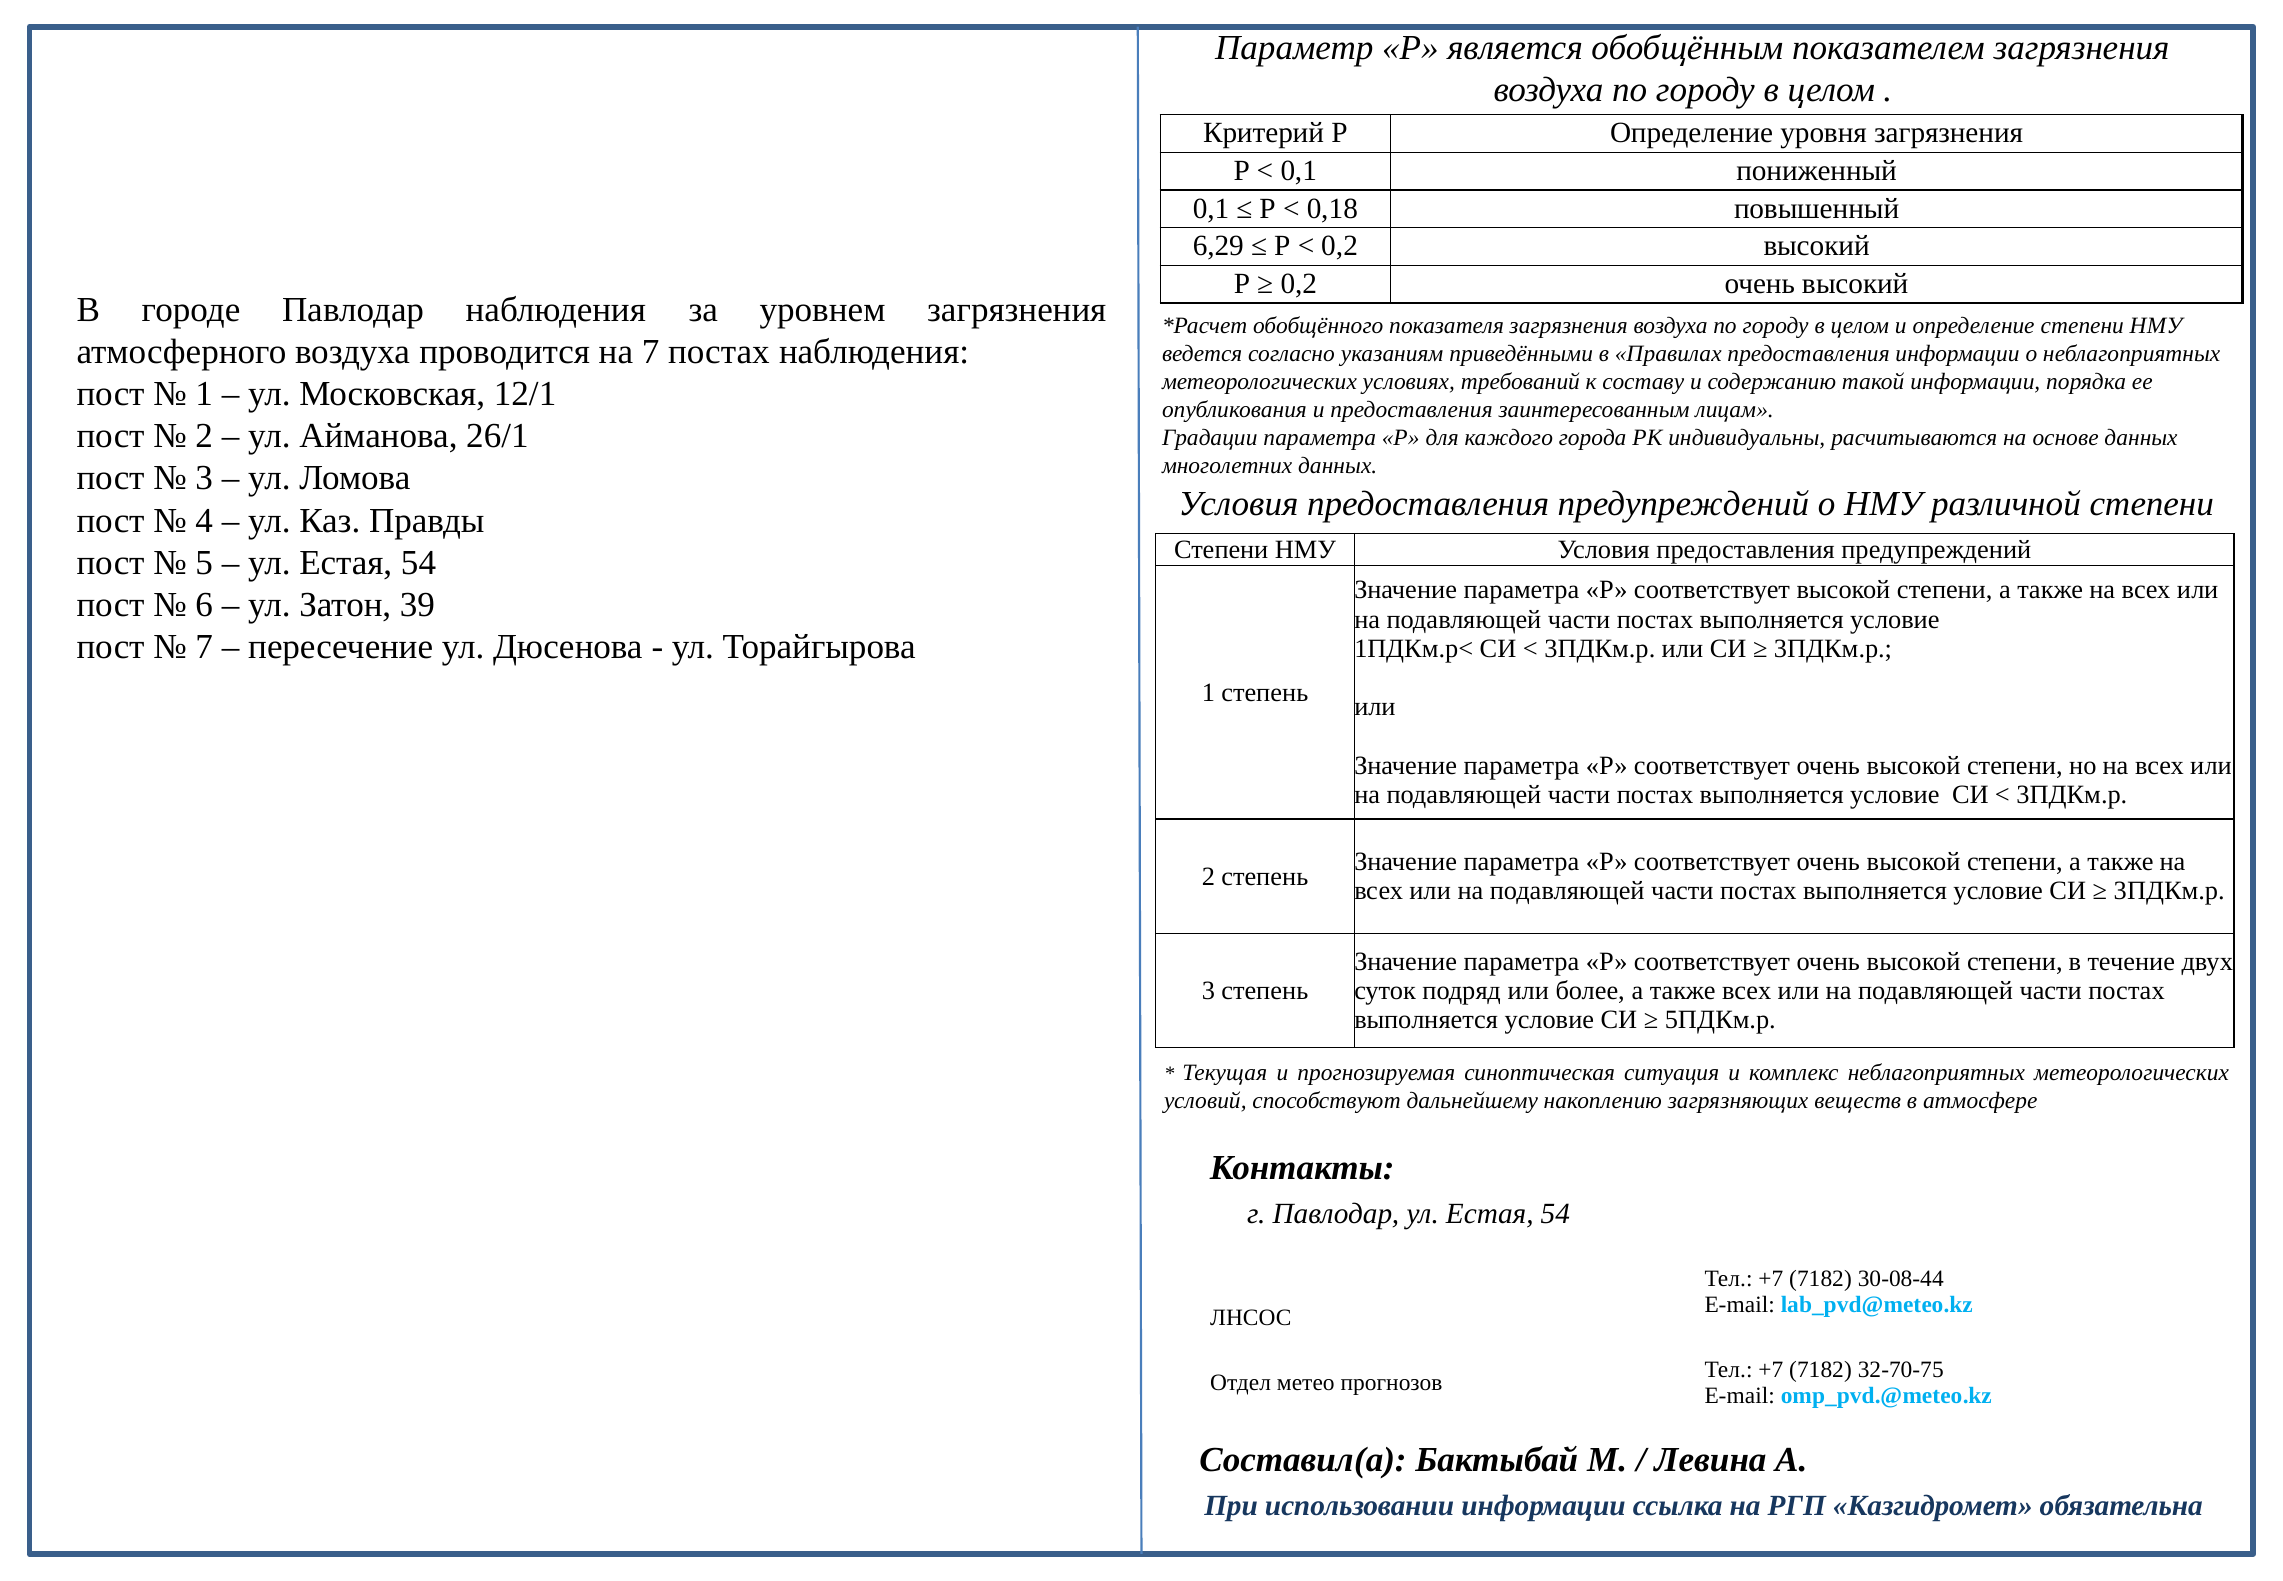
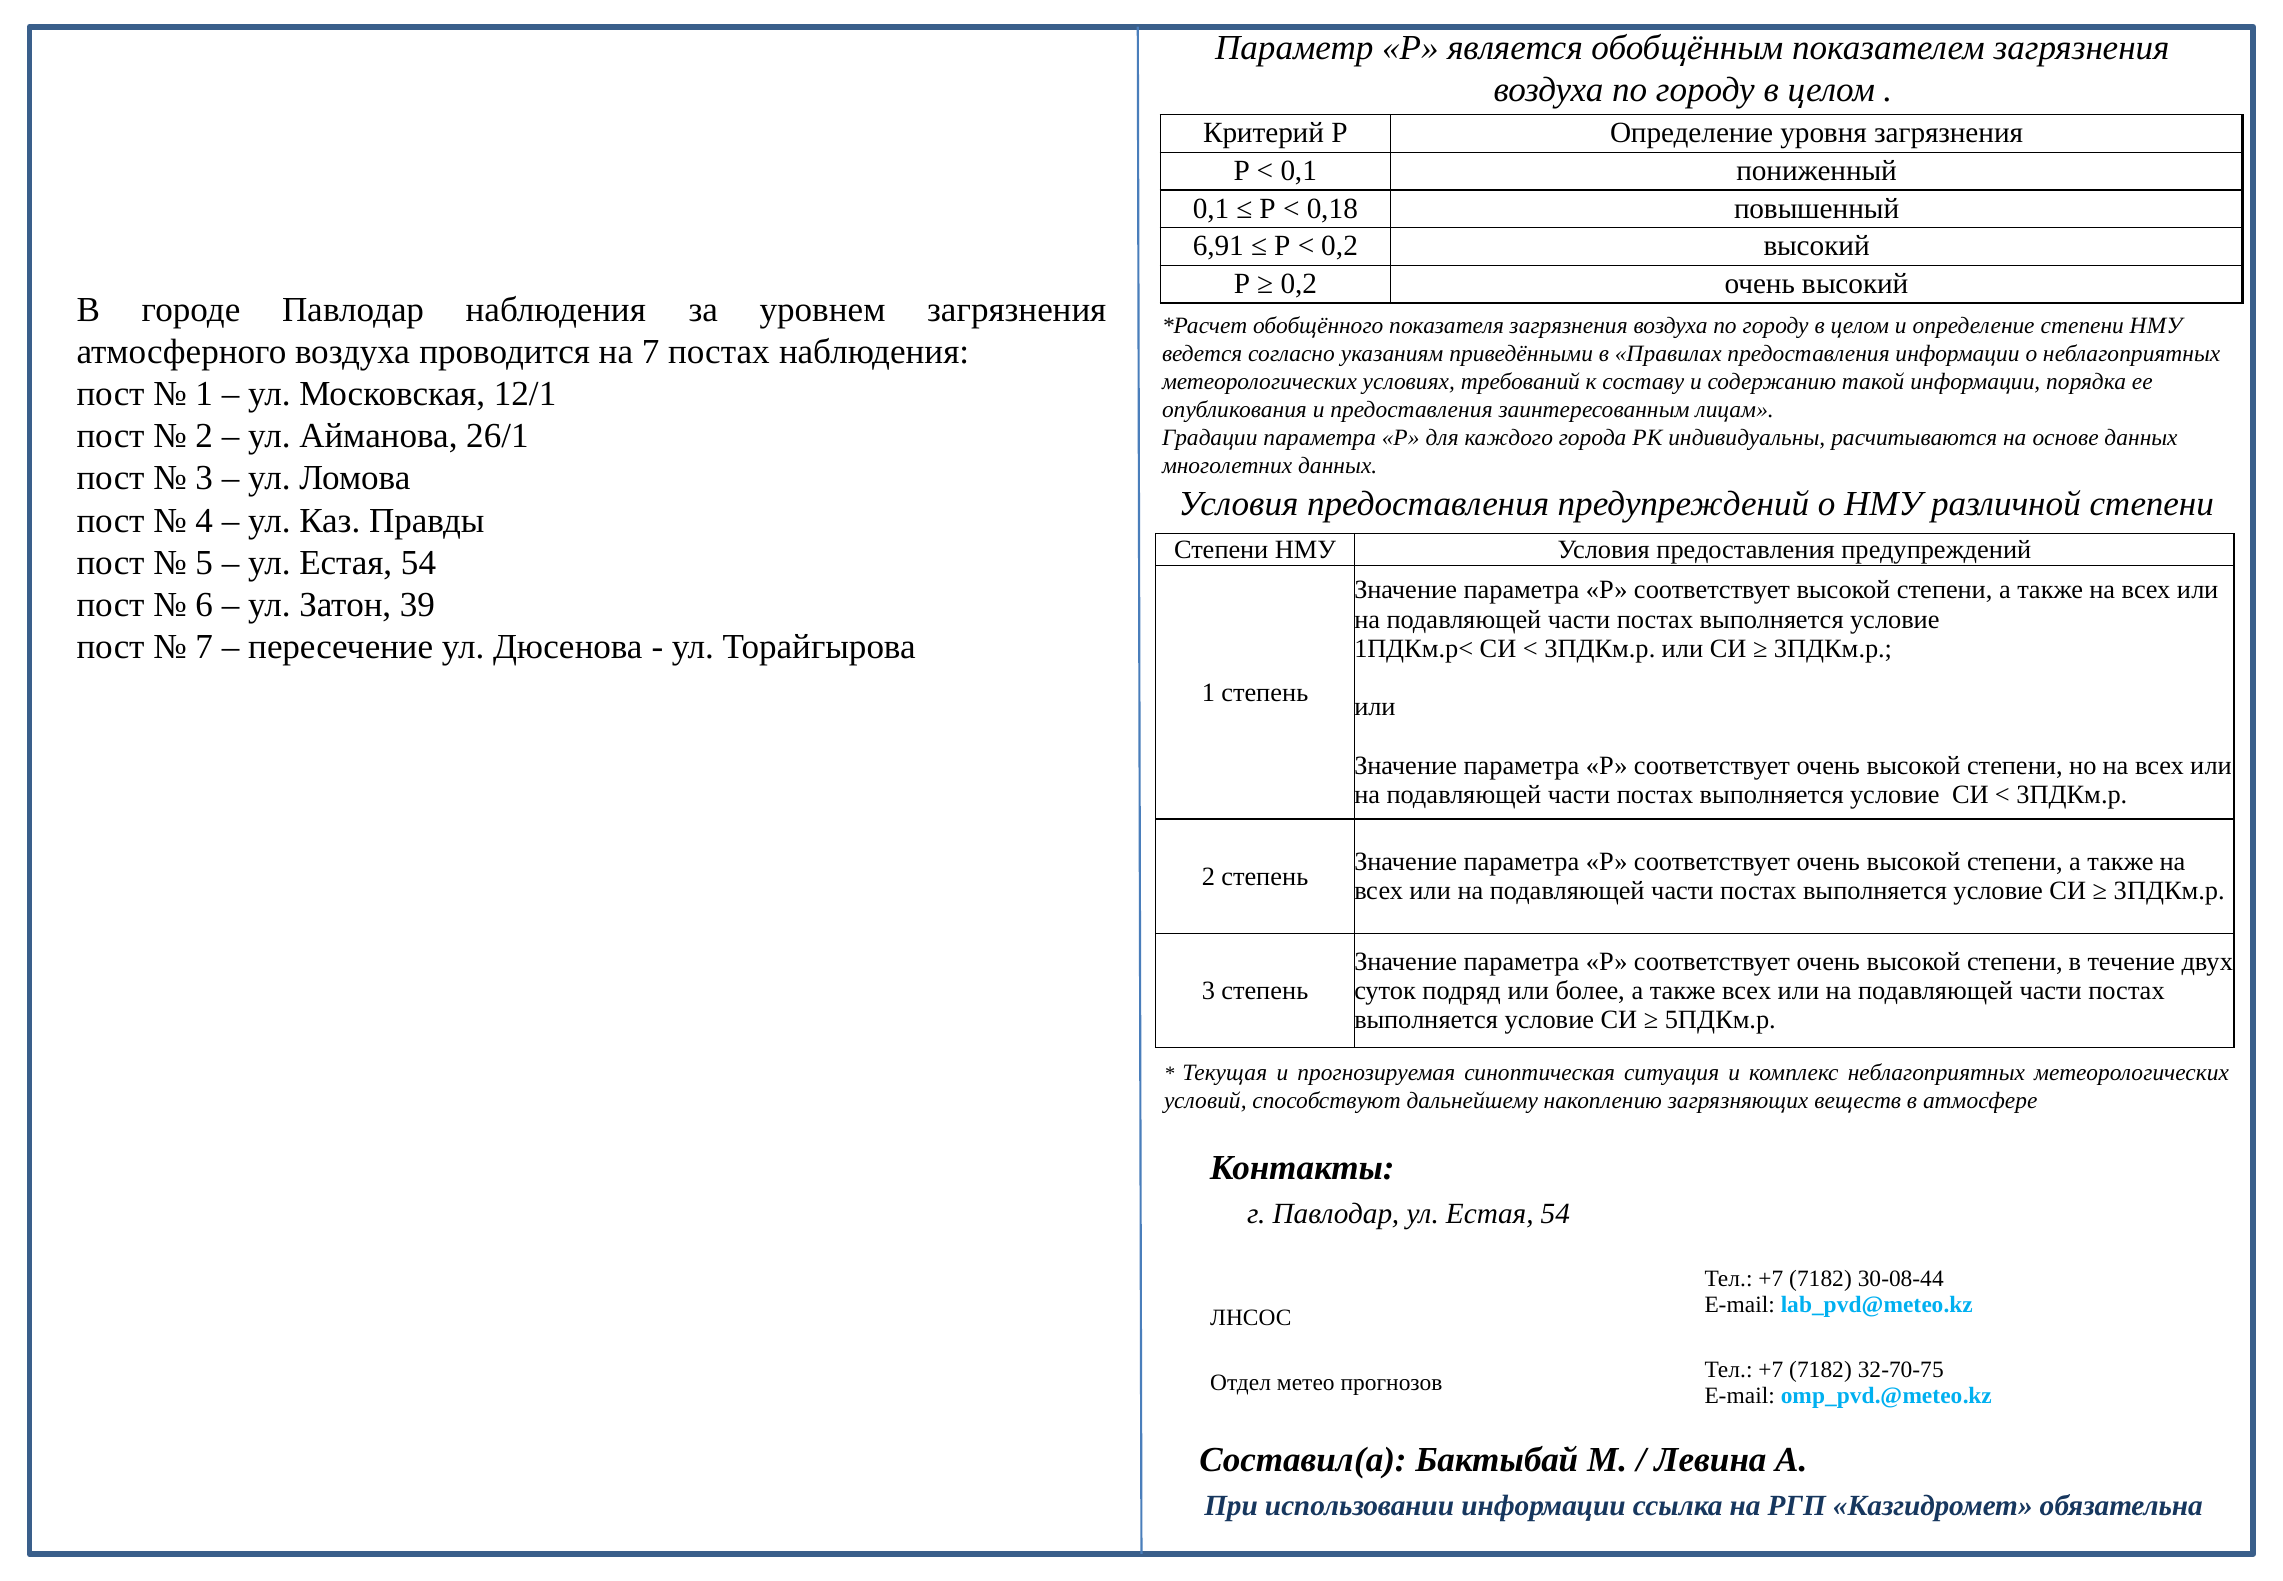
6,29: 6,29 -> 6,91 (1218, 246)
